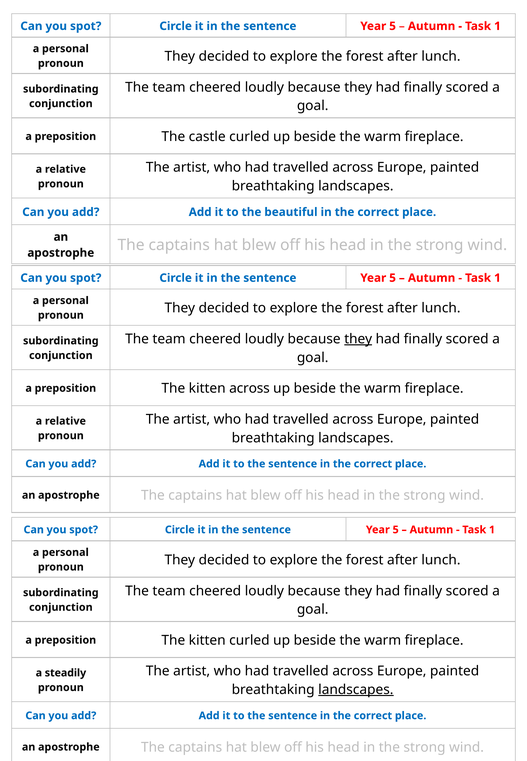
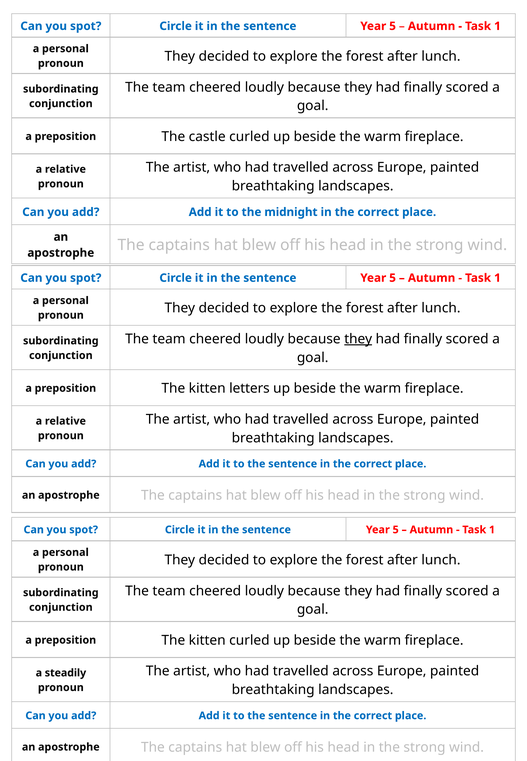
beautiful: beautiful -> midnight (291, 212)
kitten across: across -> letters (249, 389)
landscapes underline: present -> none (356, 690)
